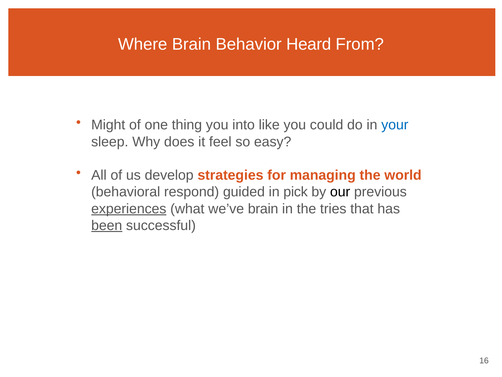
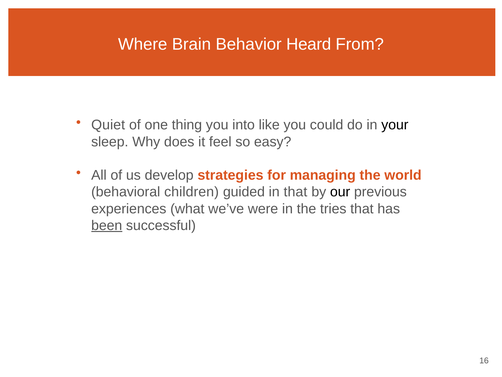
Might: Might -> Quiet (108, 125)
your colour: blue -> black (395, 125)
respond: respond -> children (192, 192)
in pick: pick -> that (295, 192)
experiences underline: present -> none (129, 208)
we’ve brain: brain -> were (263, 208)
